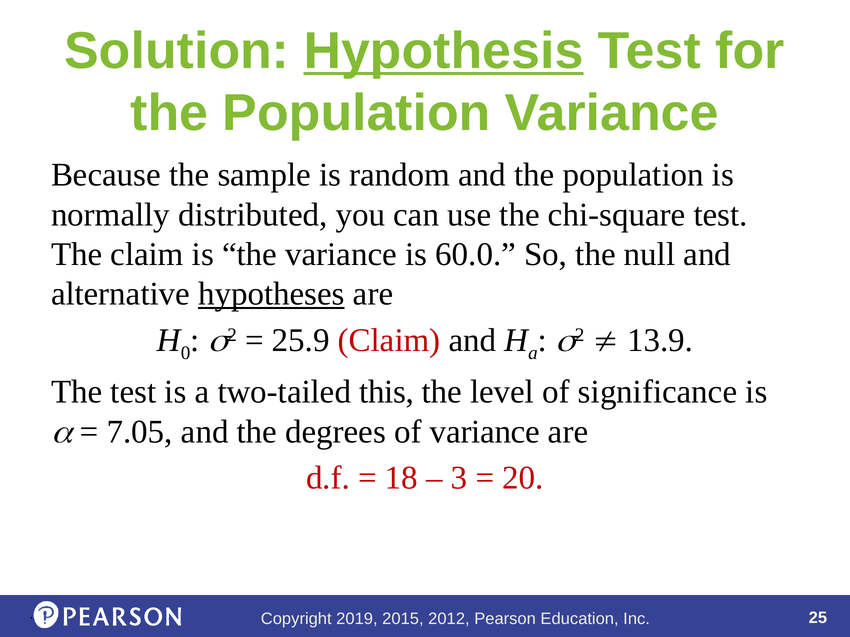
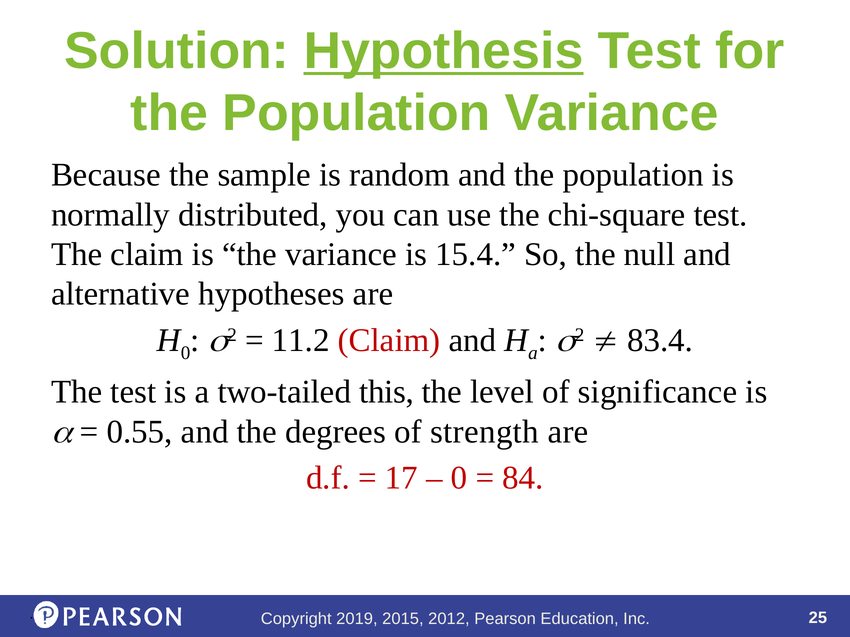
60.0: 60.0 -> 15.4 (476, 255)
hypotheses underline: present -> none (271, 294)
25.9: 25.9 -> 11.2 (301, 341)
13.9: 13.9 -> 83.4 (660, 341)
7.05: 7.05 -> 0.55 (140, 432)
of variance: variance -> strength (485, 432)
18: 18 -> 17 (401, 478)
3: 3 -> 0 (459, 478)
20: 20 -> 84 (523, 478)
